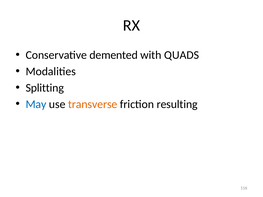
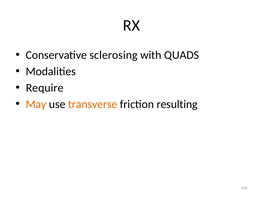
demented: demented -> sclerosing (114, 55)
Splitting: Splitting -> Require (45, 88)
May colour: blue -> orange (36, 104)
